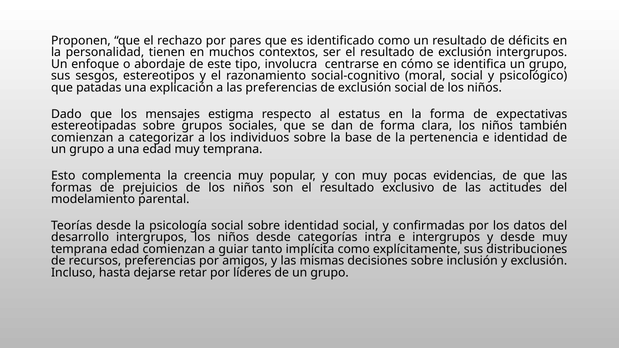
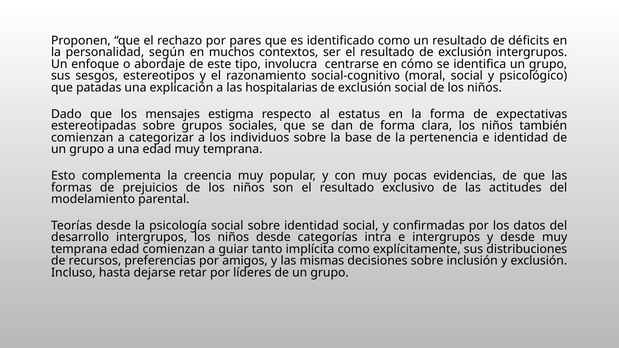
tienen: tienen -> según (167, 52)
las preferencias: preferencias -> hospitalarias (281, 88)
